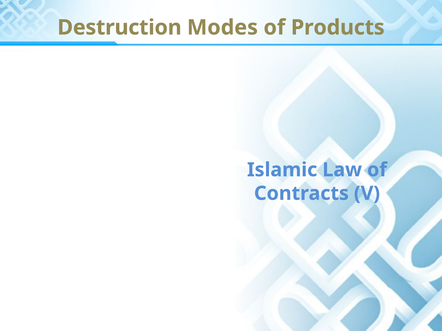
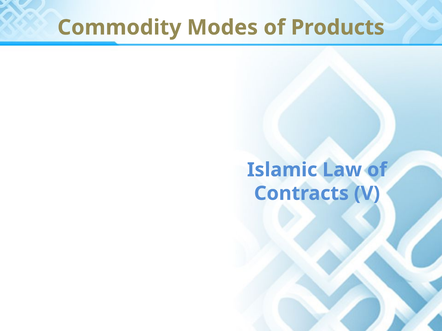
Destruction: Destruction -> Commodity (119, 28)
